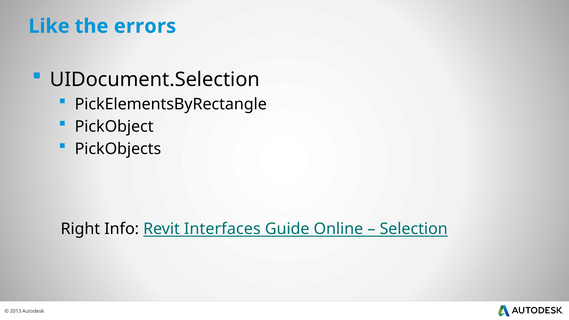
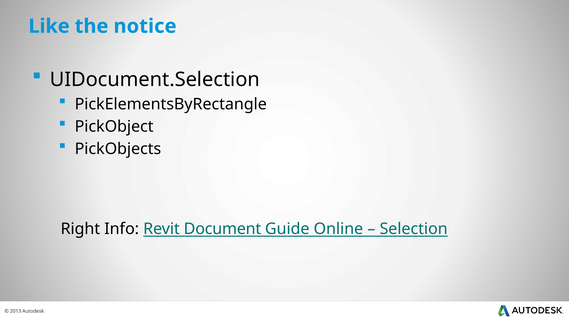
errors: errors -> notice (145, 26)
Interfaces: Interfaces -> Document (222, 229)
